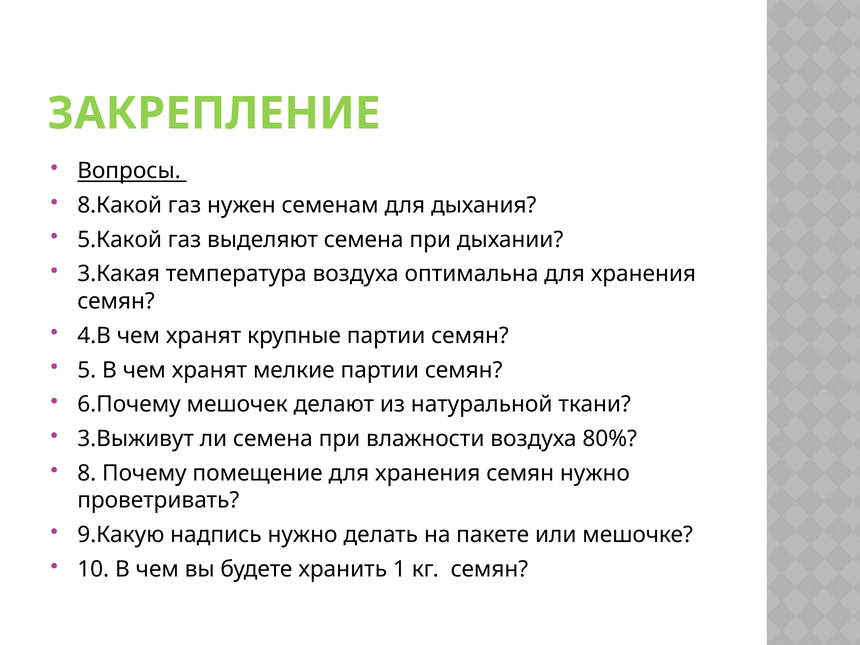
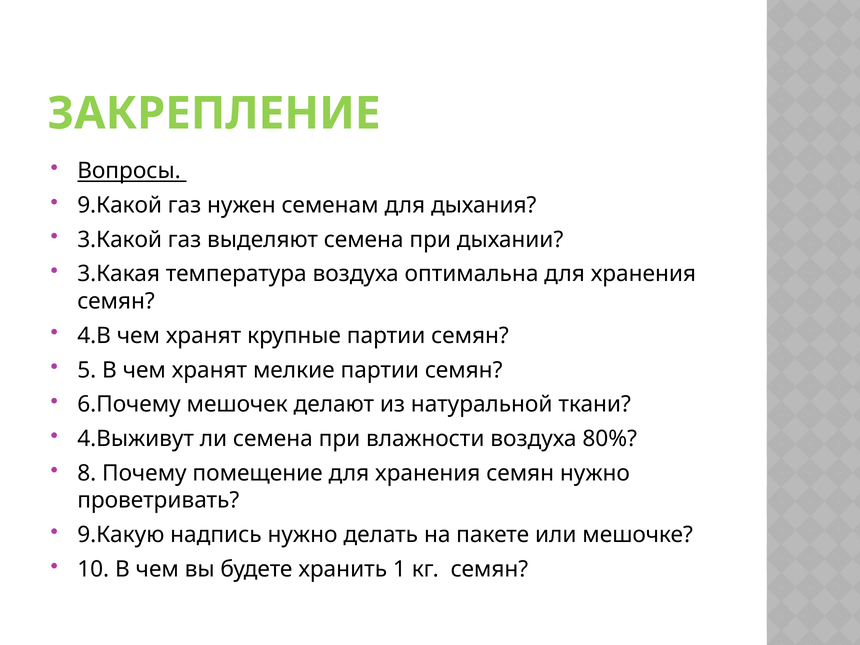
8.Какой: 8.Какой -> 9.Какой (120, 205)
5.Какой: 5.Какой -> 3.Какой (120, 240)
3.Выживут: 3.Выживут -> 4.Выживут (136, 439)
